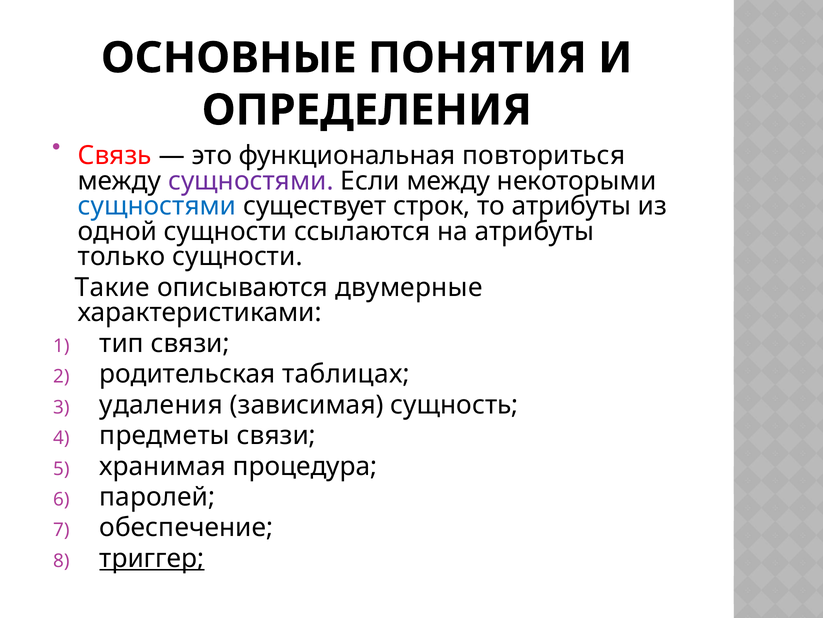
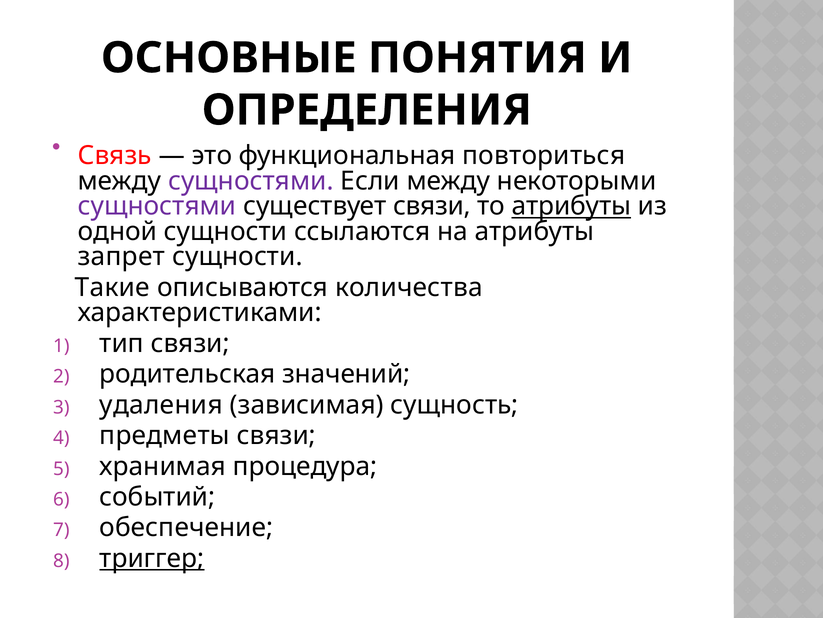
сущностями colour: blue -> purple (157, 206)
существует строк: строк -> связи (432, 206)
атрибуты underline: none -> present (571, 206)
только: только -> запрет (122, 256)
двумерные: двумерные -> количества (409, 287)
таблицах: таблицах -> значений (346, 374)
паролей: паролей -> событий (157, 496)
